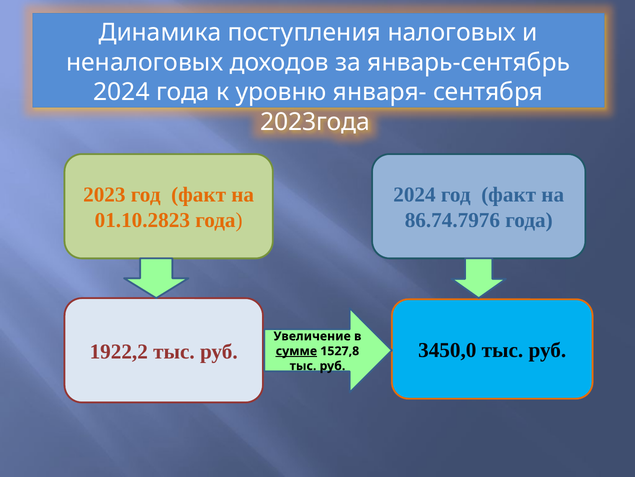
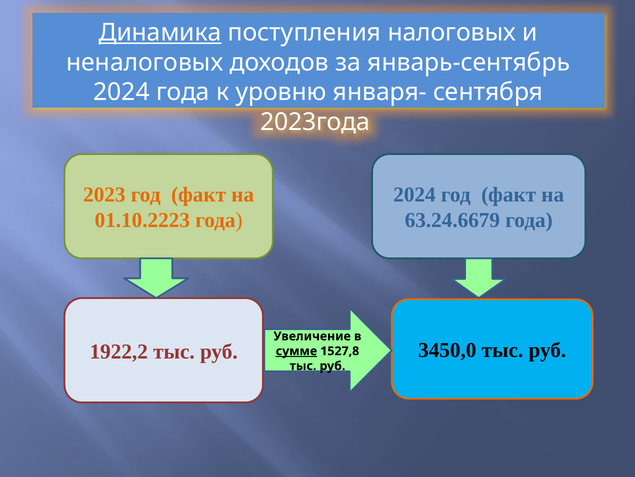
Динамика underline: none -> present (160, 33)
01.10.2823: 01.10.2823 -> 01.10.2223 (142, 220)
86.74.7976: 86.74.7976 -> 63.24.6679 (452, 220)
